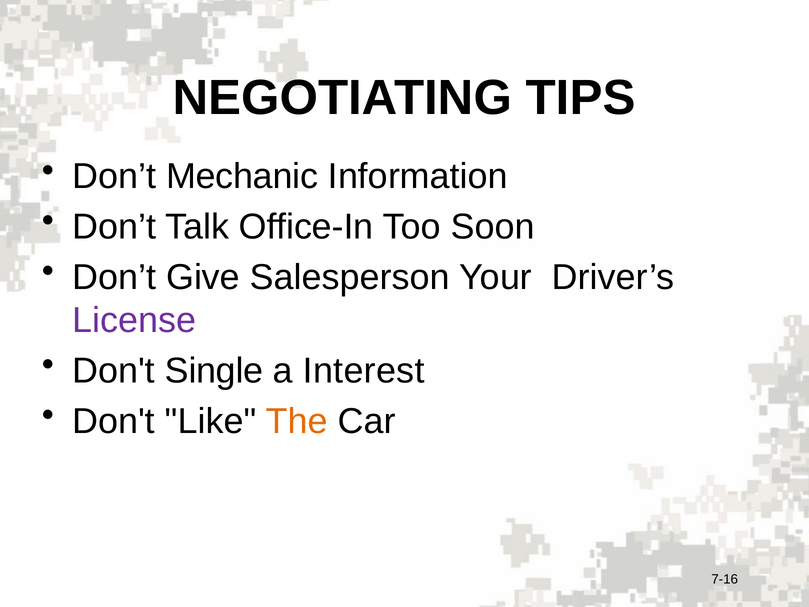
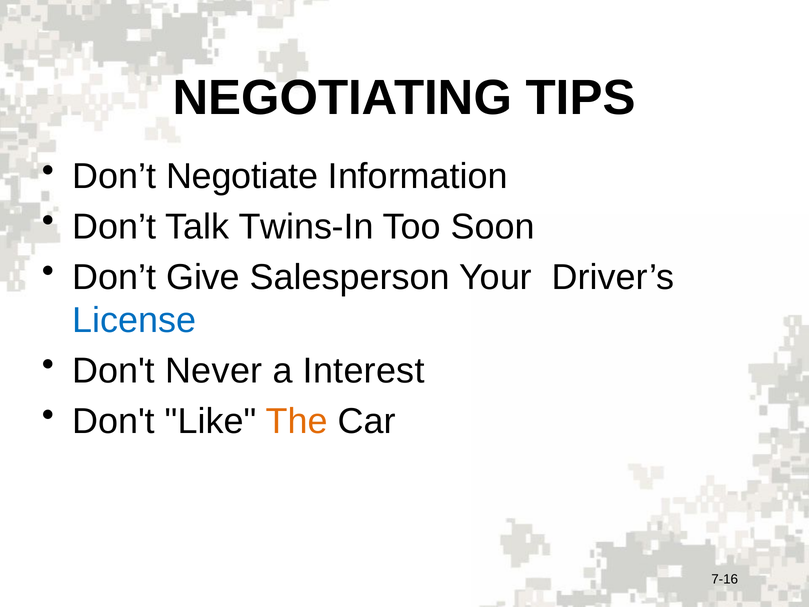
Mechanic: Mechanic -> Negotiate (242, 176)
Office-In: Office-In -> Twins-In (306, 227)
License colour: purple -> blue (134, 320)
Single: Single -> Never (214, 371)
